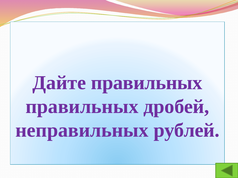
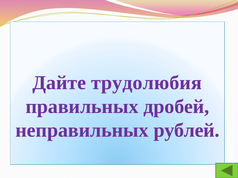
Дайте правильных: правильных -> трудолюбия (146, 83)
